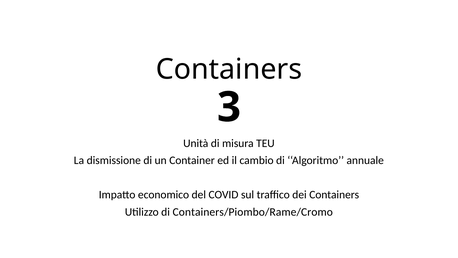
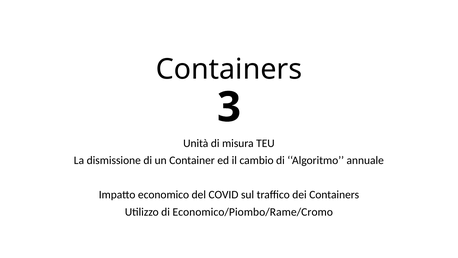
Containers/Piombo/Rame/Cromo: Containers/Piombo/Rame/Cromo -> Economico/Piombo/Rame/Cromo (253, 212)
